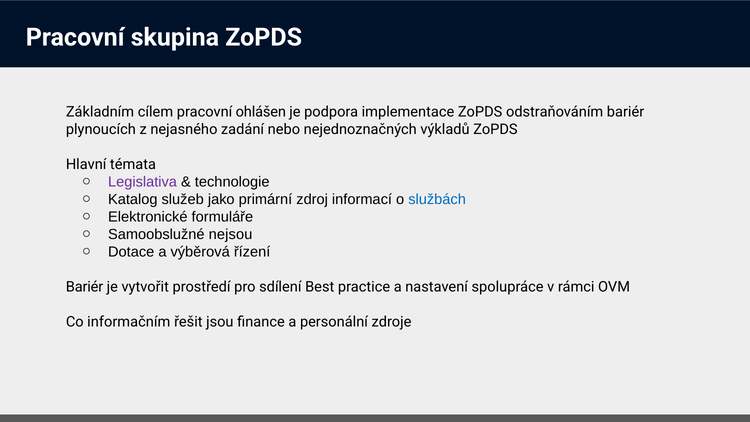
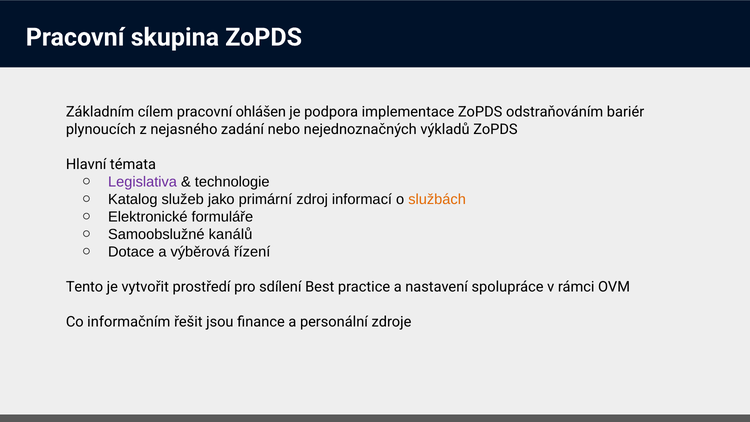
službách colour: blue -> orange (437, 199)
nejsou: nejsou -> kanálů (231, 234)
Bariér: Bariér -> Tento (84, 287)
